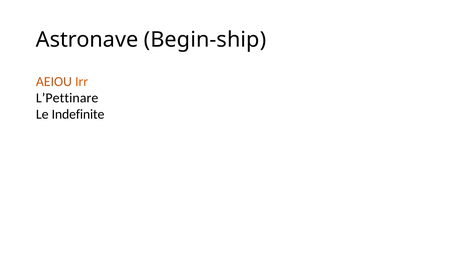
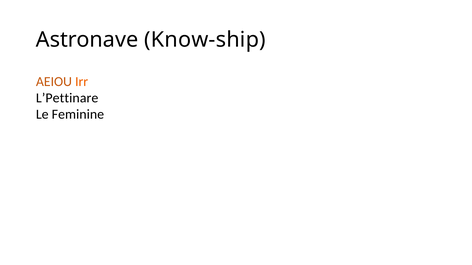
Begin-ship: Begin-ship -> Know-ship (205, 40)
Indefinite: Indefinite -> Feminine (78, 115)
